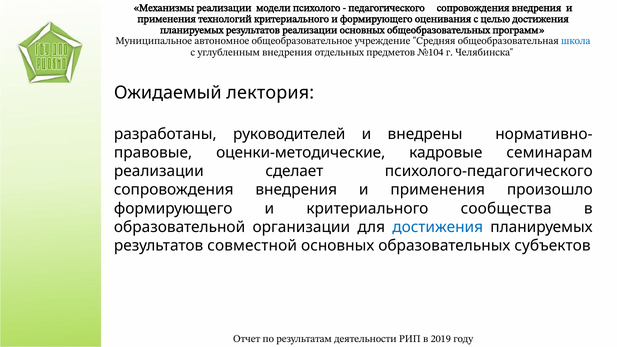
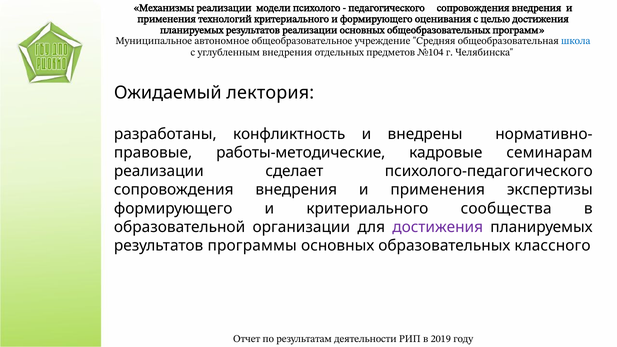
руководителей: руководителей -> конфликтность (289, 134)
оценки-методические: оценки-методические -> работы-методические (301, 153)
произошло: произошло -> экспертизы (550, 190)
достижения colour: blue -> purple (438, 227)
совместной: совместной -> программы (252, 245)
субъектов: субъектов -> классного (552, 245)
